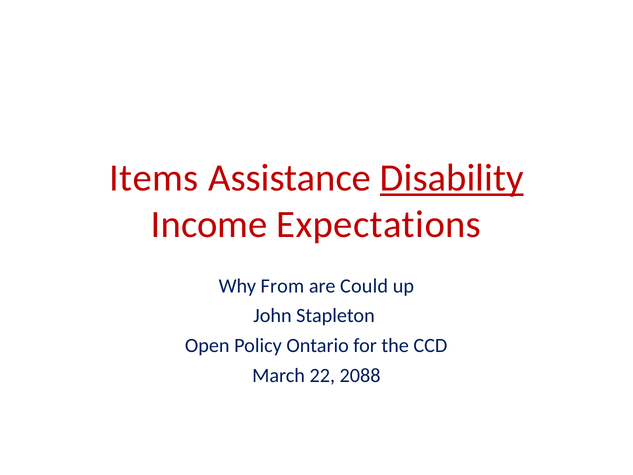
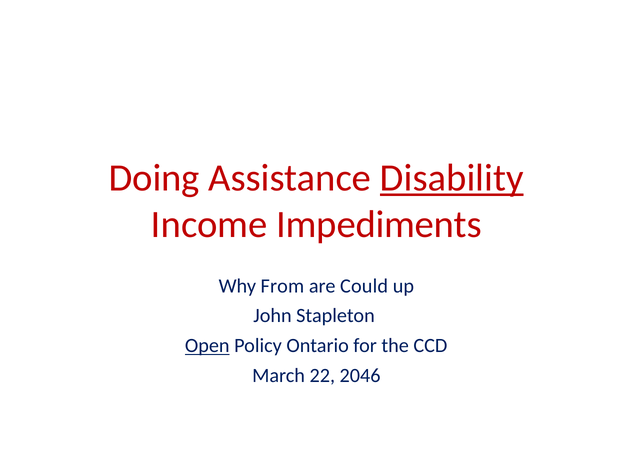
Items: Items -> Doing (154, 178)
Expectations: Expectations -> Impediments (379, 224)
Open underline: none -> present (207, 345)
2088: 2088 -> 2046 (360, 375)
